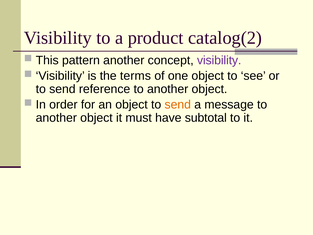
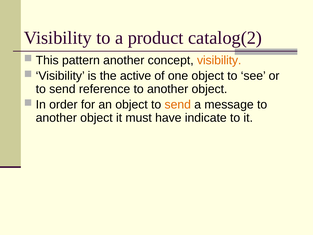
visibility colour: purple -> orange (219, 60)
terms: terms -> active (136, 76)
subtotal: subtotal -> indicate (206, 118)
